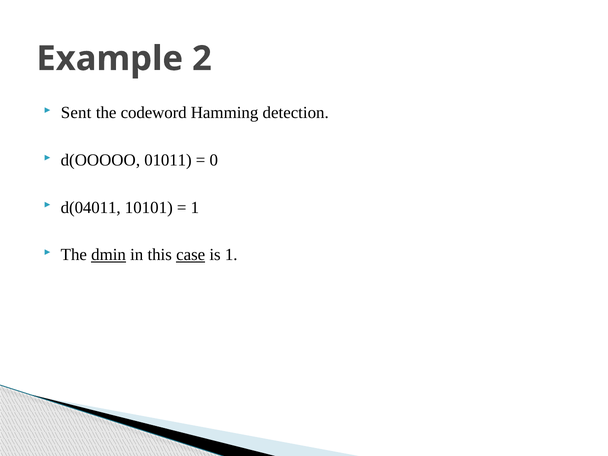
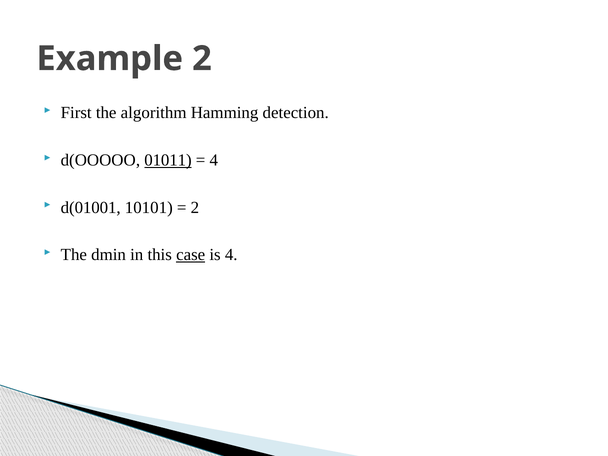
Sent: Sent -> First (76, 113)
codeword: codeword -> algorithm (154, 113)
01011 underline: none -> present (168, 160)
0: 0 -> 4 (214, 160)
d(04011: d(04011 -> d(01001 (91, 208)
1: 1 -> 2 (195, 208)
dmin underline: present -> none (109, 255)
is 1: 1 -> 4 (231, 255)
